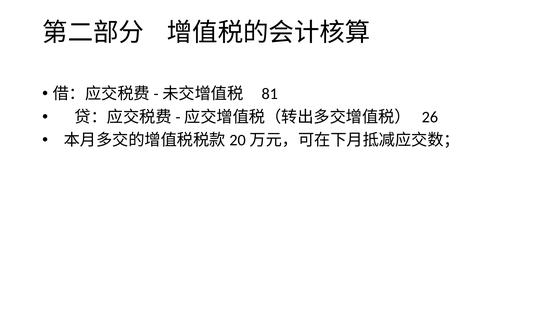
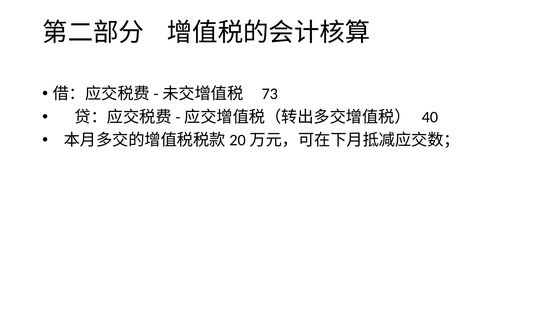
81: 81 -> 73 (270, 94)
26: 26 -> 40 (430, 117)
